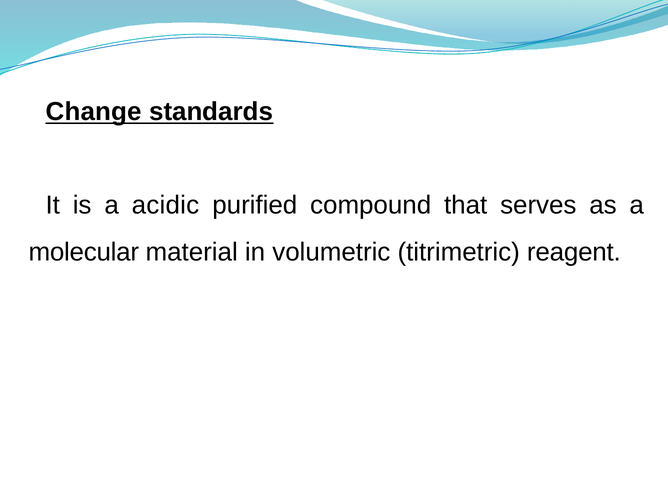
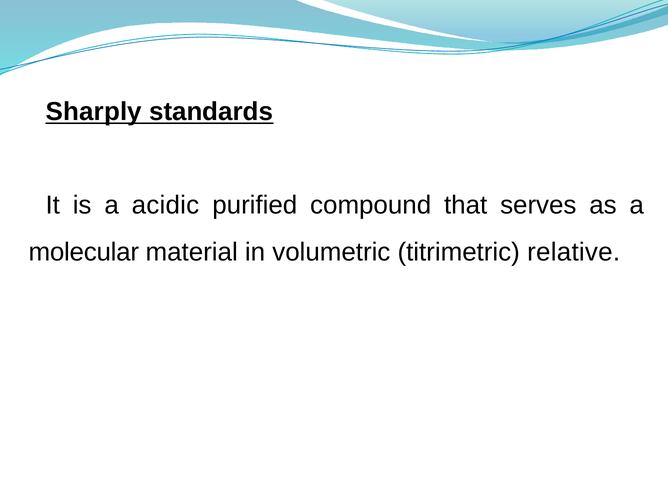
Change: Change -> Sharply (94, 112)
reagent: reagent -> relative (574, 252)
